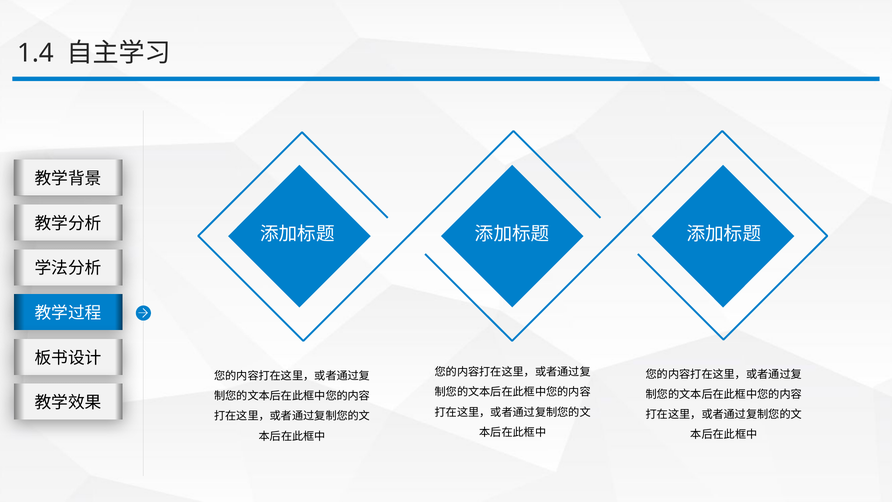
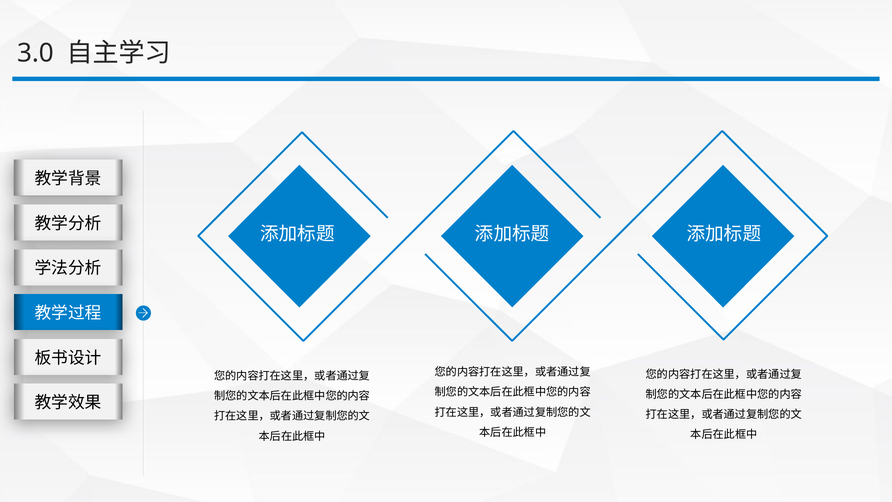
1.4: 1.4 -> 3.0 (35, 53)
